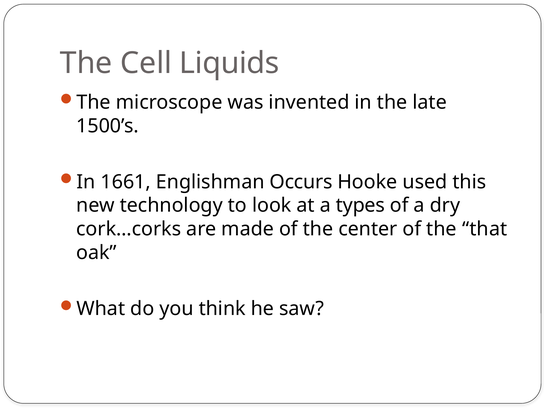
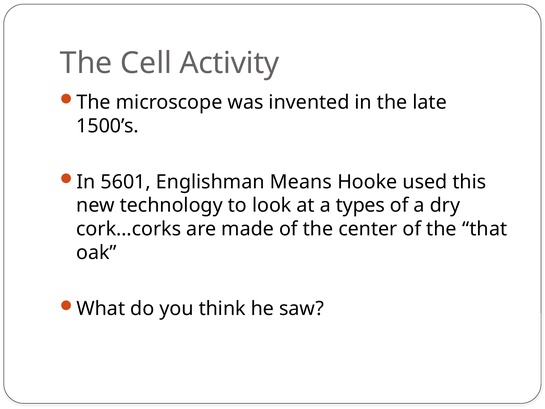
Liquids: Liquids -> Activity (229, 63)
1661: 1661 -> 5601 (126, 182)
Occurs: Occurs -> Means (301, 182)
